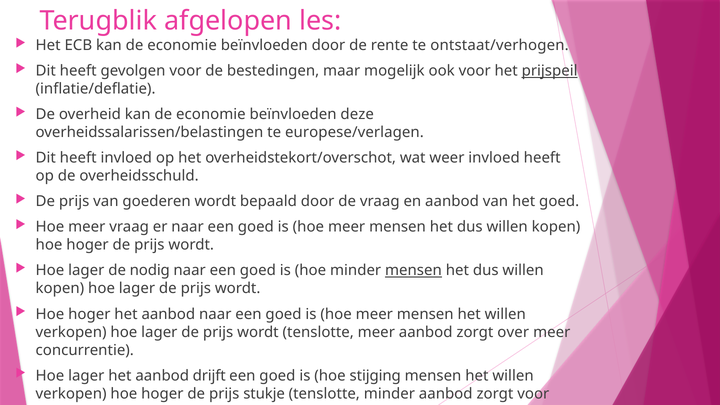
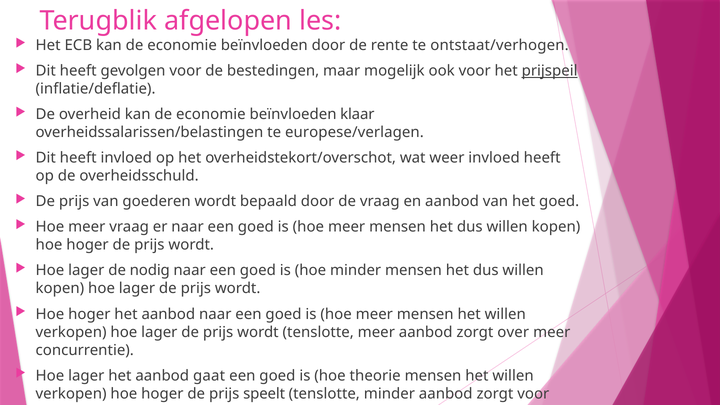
deze: deze -> klaar (357, 114)
mensen underline: present -> none (413, 271)
drijft: drijft -> gaat (209, 376)
stijging: stijging -> theorie (375, 376)
stukje: stukje -> speelt (264, 394)
